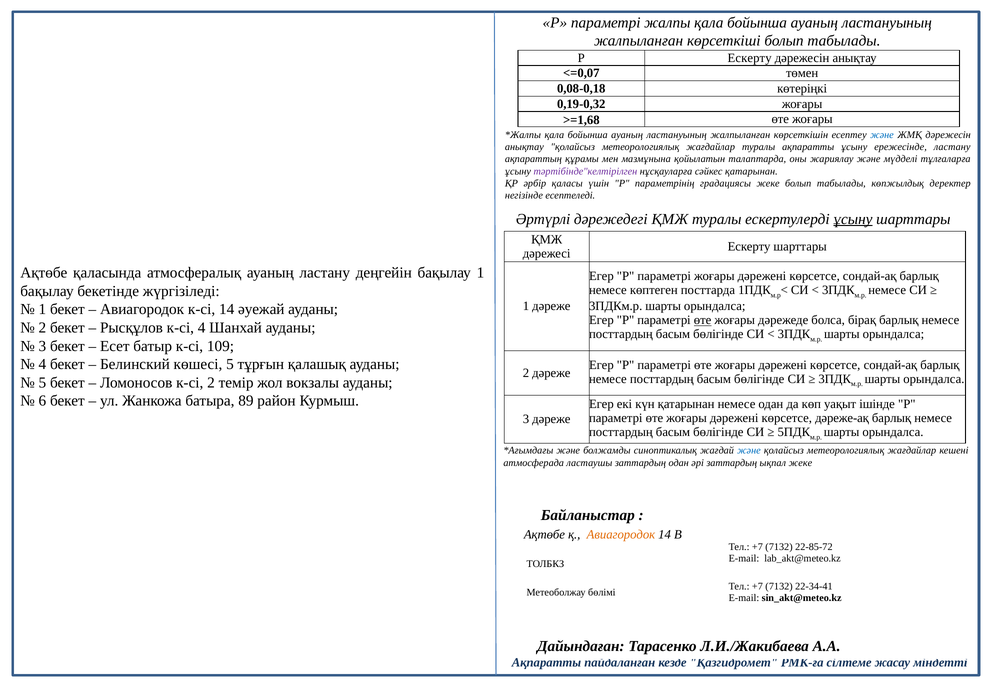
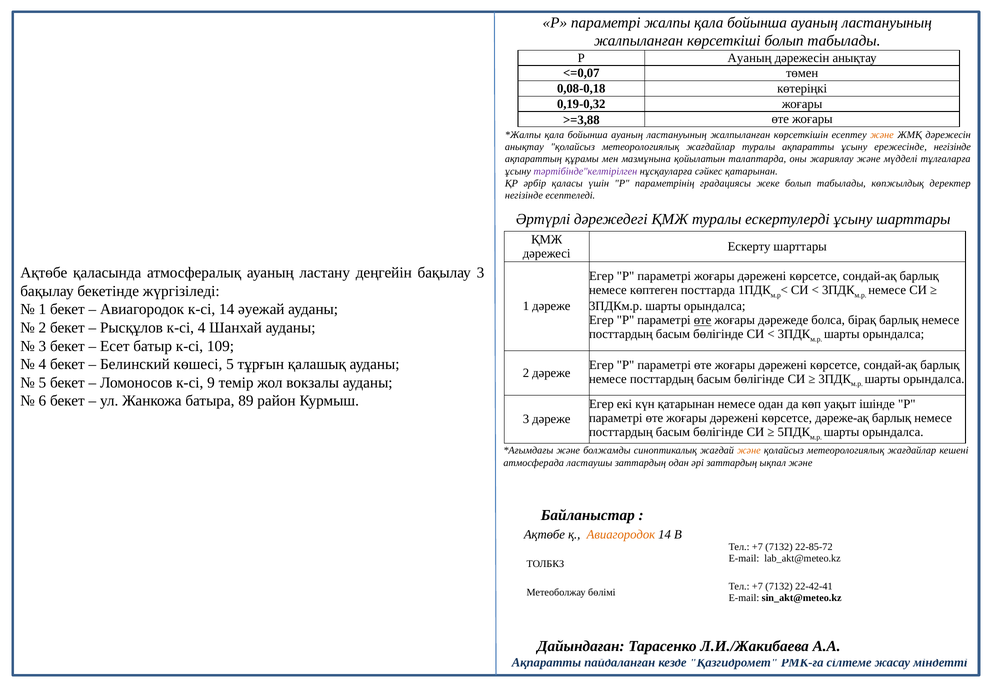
Р Ескерту: Ескерту -> Ауаның (750, 58)
>=1,68: >=1,68 -> >=3,88 (581, 120)
және colour: blue -> orange (882, 135)
ережесінде ластану: ластану -> негізінде (952, 147)
ұсыну underline: present -> none (853, 219)
бақылау 1: 1 -> 3 (480, 273)
к-сі 2: 2 -> 9 (211, 382)
және colour: blue -> orange (749, 450)
ықпал жеке: жеке -> және (800, 463)
22-34-41: 22-34-41 -> 22-42-41 (814, 586)
